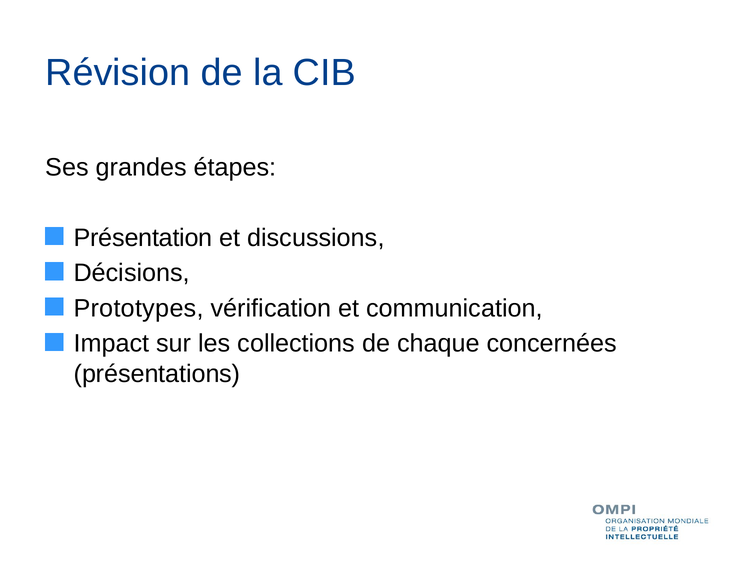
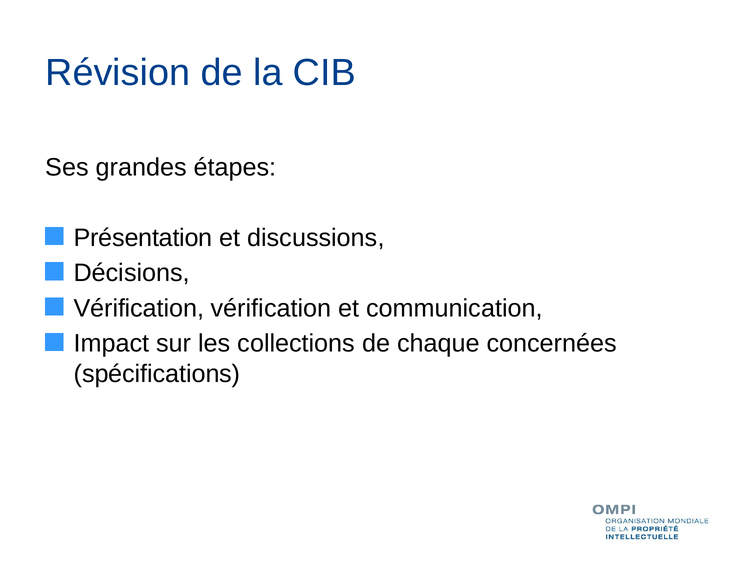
Prototypes: Prototypes -> Vérification (139, 308)
présentations: présentations -> spécifications (157, 374)
